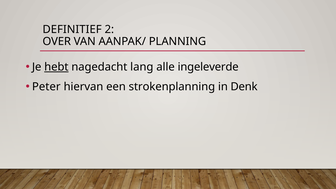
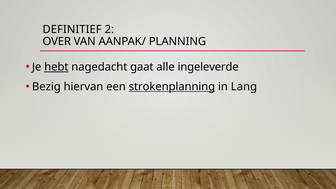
lang: lang -> gaat (142, 67)
Peter: Peter -> Bezig (46, 87)
strokenplanning underline: none -> present (172, 87)
Denk: Denk -> Lang (244, 87)
